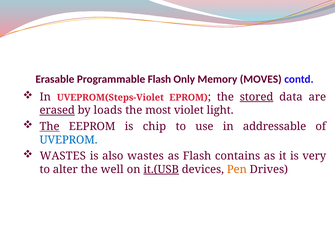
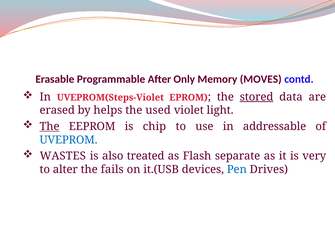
Programmable Flash: Flash -> After (159, 79)
erased underline: present -> none (57, 110)
loads: loads -> helps (108, 110)
most: most -> used (158, 110)
also wastes: wastes -> treated (146, 156)
contains: contains -> separate (238, 156)
well: well -> fails (112, 170)
it.(USB underline: present -> none (161, 170)
Pen colour: orange -> blue (237, 170)
